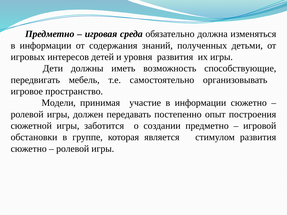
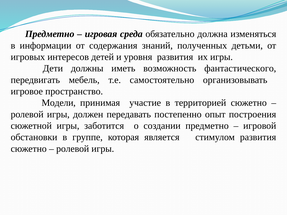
способствующие: способствующие -> фантастического (240, 69)
участие в информации: информации -> территорией (200, 103)
